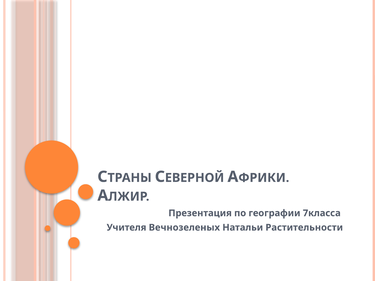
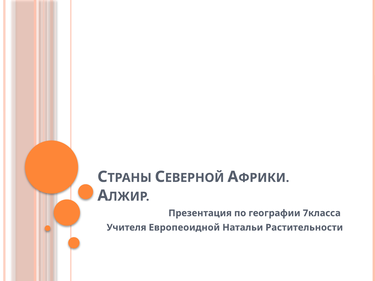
Вечнозеленых: Вечнозеленых -> Европеоидной (184, 228)
